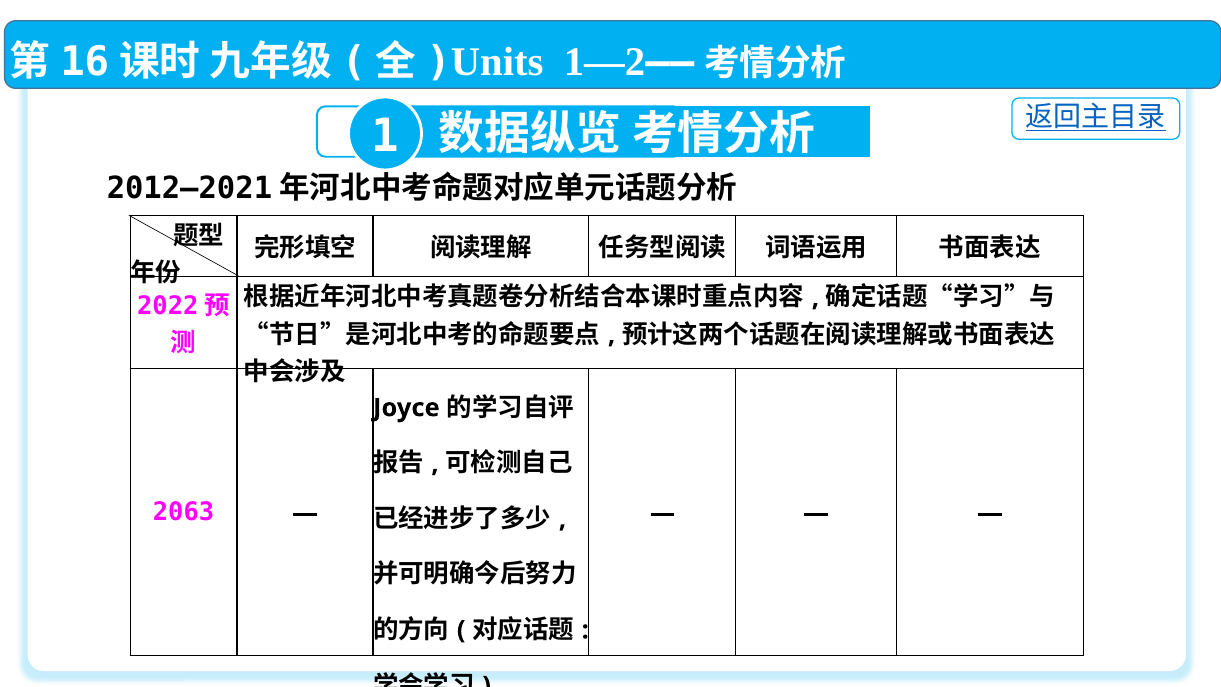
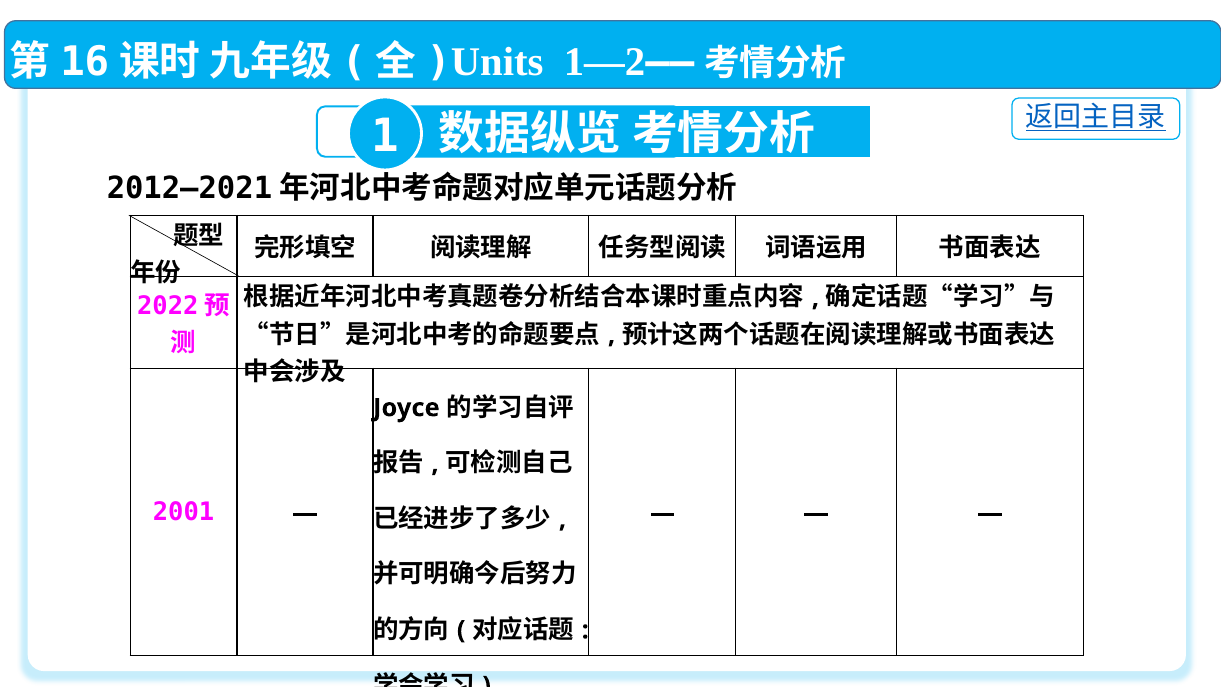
2063: 2063 -> 2001 (184, 512)
